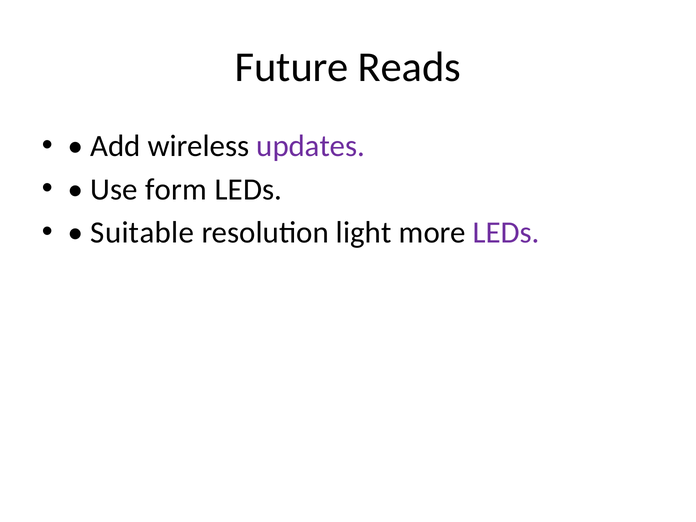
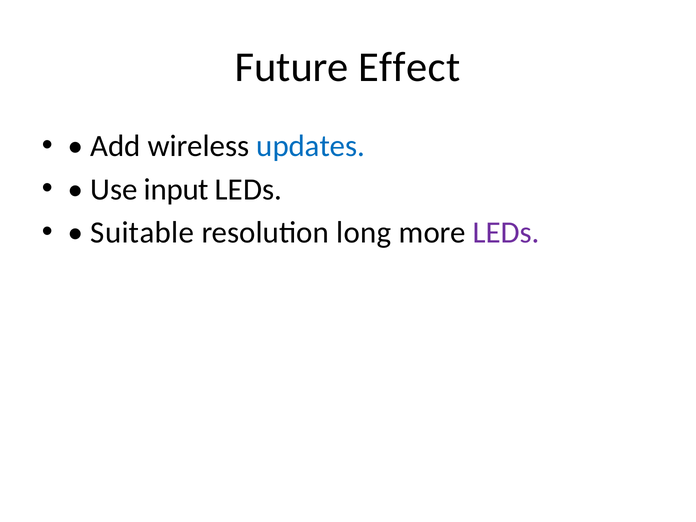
Reads: Reads -> Effect (409, 67)
updates colour: purple -> blue (311, 146)
form: form -> input (176, 189)
light: light -> long (364, 233)
